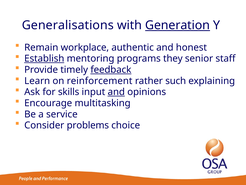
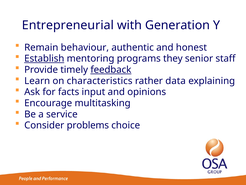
Generalisations: Generalisations -> Entrepreneurial (68, 25)
Generation underline: present -> none (178, 25)
workplace: workplace -> behaviour (85, 47)
reinforcement: reinforcement -> characteristics (100, 81)
such: such -> data (176, 81)
skills: skills -> facts (69, 92)
and underline: present -> none (116, 92)
